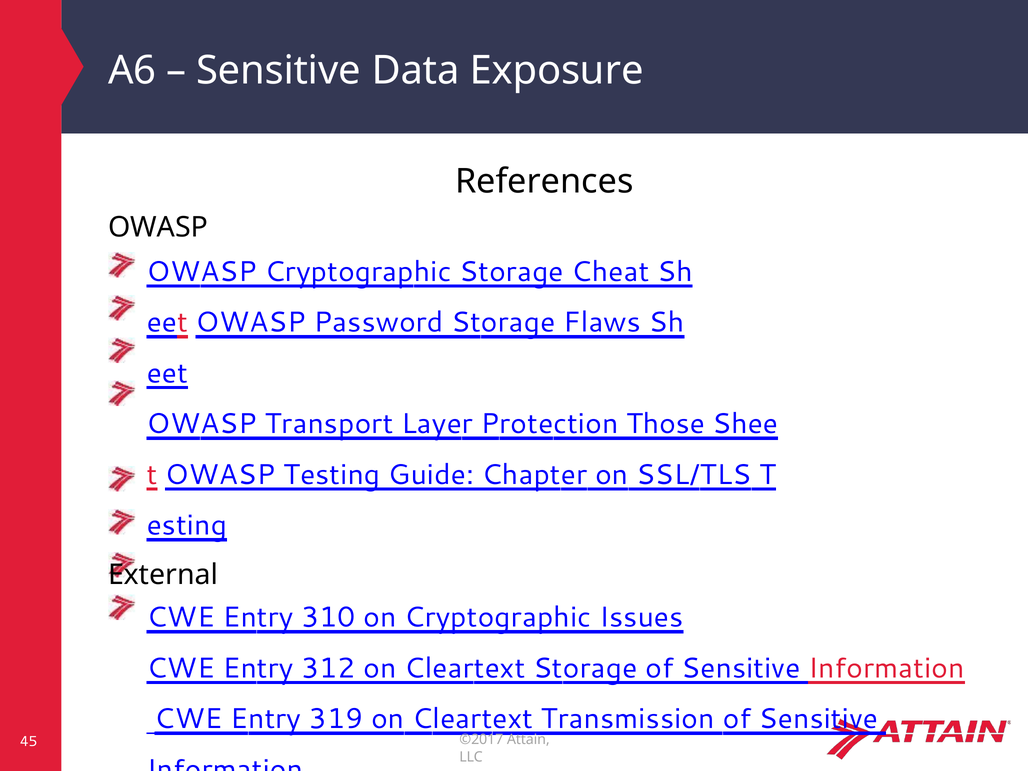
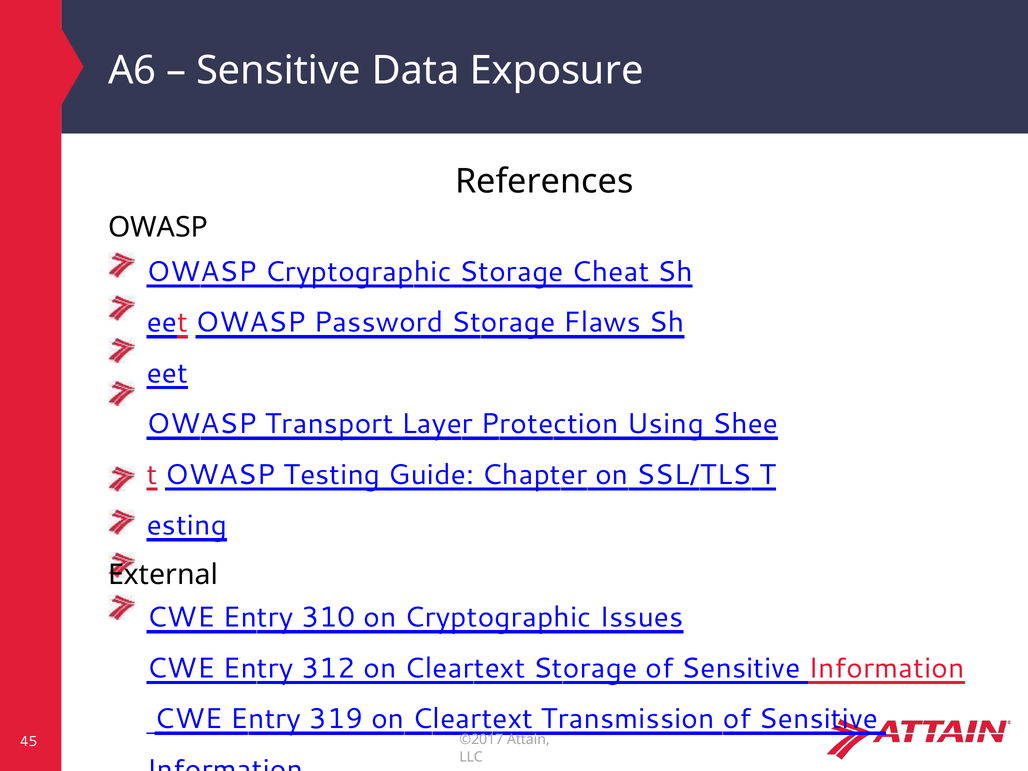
Those: Those -> Using (665, 424)
